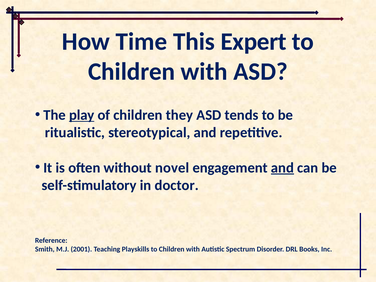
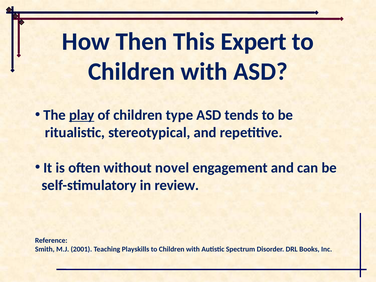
Time: Time -> Then (141, 42)
they: they -> type (179, 115)
and underline: present -> none (282, 168)
doctor: doctor -> review (177, 185)
